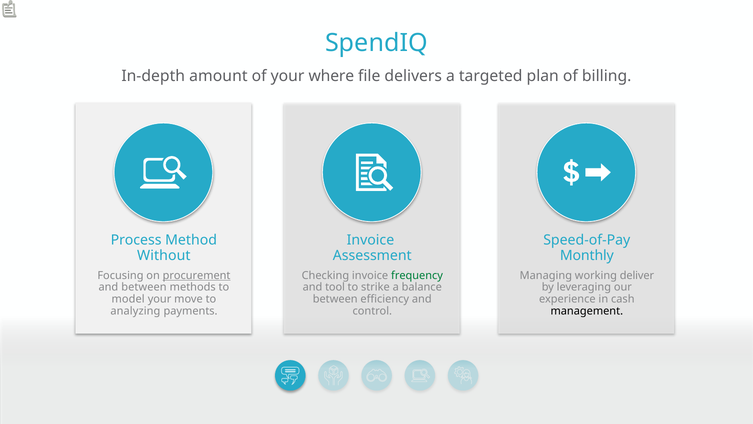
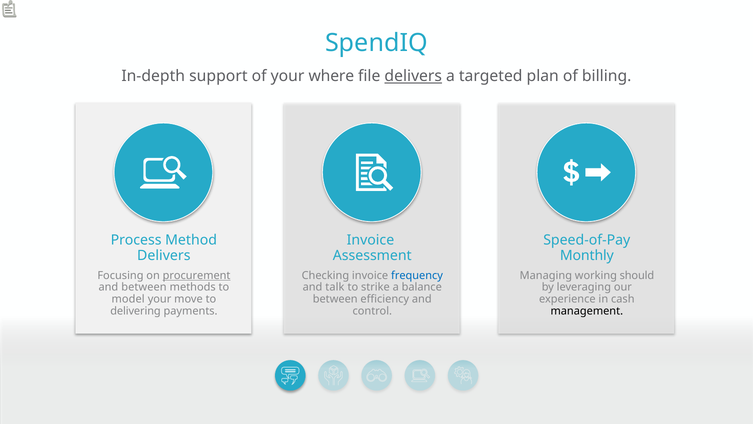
amount: amount -> support (218, 76)
delivers underline: none -> present (413, 76)
Without: Without -> Delivers (164, 255)
frequency colour: green -> blue (417, 275)
deliver: deliver -> should (637, 275)
tool: tool -> talk (335, 287)
analyzing: analyzing -> delivering (135, 311)
